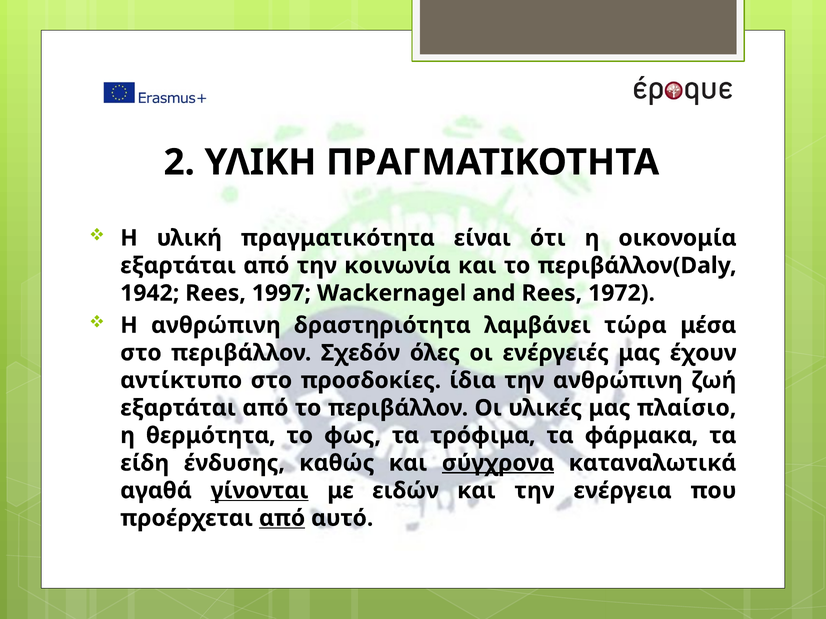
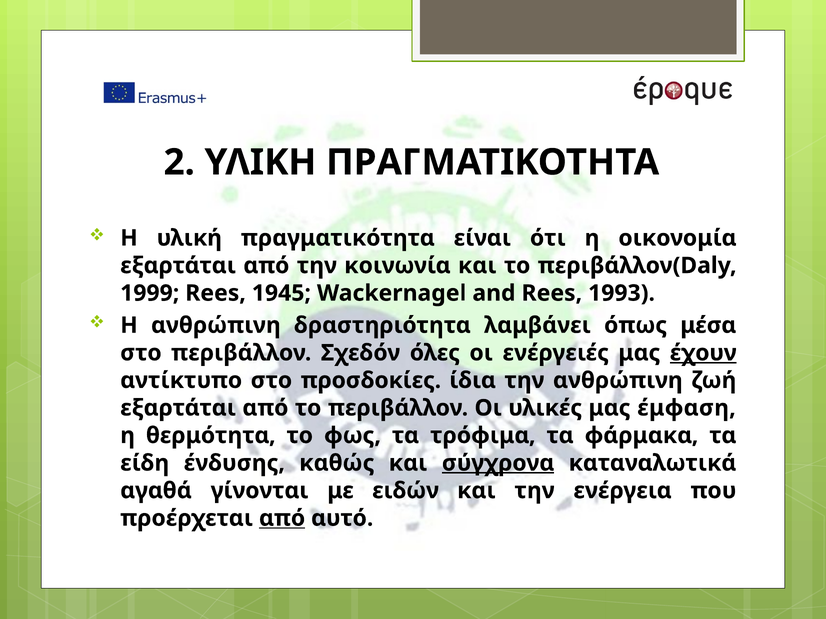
1942: 1942 -> 1999 (150, 293)
1997: 1997 -> 1945 (281, 293)
1972: 1972 -> 1993 (622, 293)
τώρα: τώρα -> όπως (636, 326)
έχουν underline: none -> present (703, 353)
πλαίσιο: πλαίσιο -> έμφαση (686, 408)
γίνονται underline: present -> none (260, 491)
